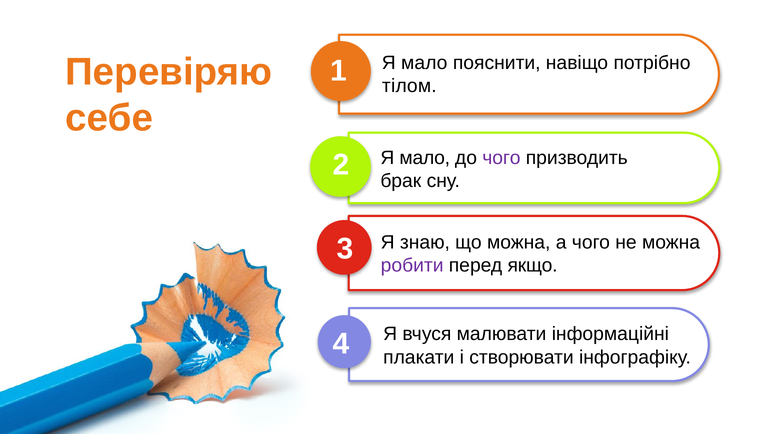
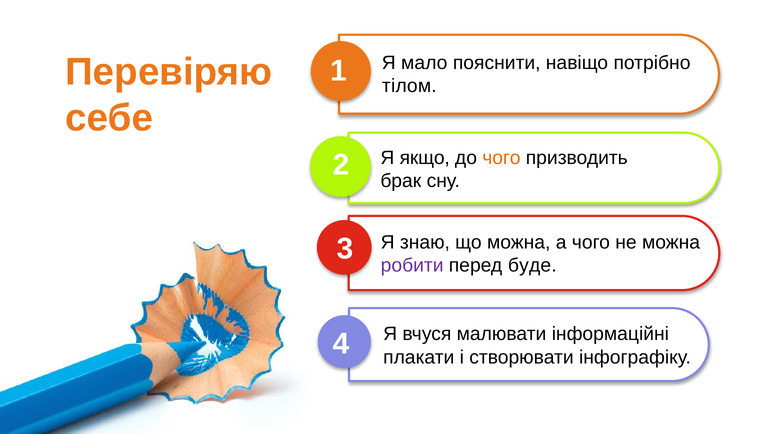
мало: мало -> якщо (425, 158)
чого colour: purple -> orange (501, 158)
якщо: якщо -> буде (532, 266)
